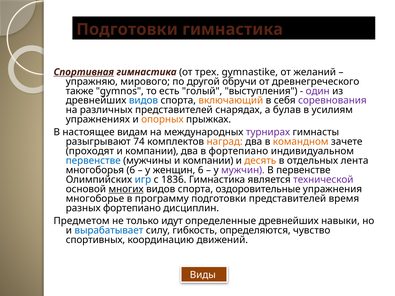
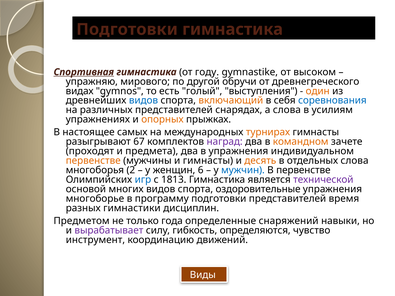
трех: трех -> году (207, 72)
желаний: желаний -> высоком (315, 72)
также: также -> видах (80, 91)
один colour: purple -> orange (318, 91)
соревнования colour: purple -> blue (332, 101)
а булав: булав -> слова (287, 110)
видам: видам -> самых (132, 132)
турнирах colour: purple -> orange (268, 132)
74: 74 -> 67 (139, 142)
наград colour: orange -> purple (225, 142)
компании: компании -> предмета (152, 151)
в фортепиано: фортепиано -> упражнения (238, 151)
первенстве colour: blue -> orange (93, 161)
мужчины и компании: компании -> гимнасты (208, 161)
отдельных лента: лента -> слова (355, 161)
многоборья 6: 6 -> 2 (131, 170)
мужчин colour: purple -> blue (243, 170)
1836: 1836 -> 1813 (174, 180)
многих underline: present -> none (126, 189)
разных фортепиано: фортепиано -> гимнастики (132, 208)
идут: идут -> года (172, 221)
определенные древнейших: древнейших -> снаряжений (289, 221)
вырабатывает colour: blue -> purple (109, 230)
спортивных: спортивных -> инструмент (95, 240)
